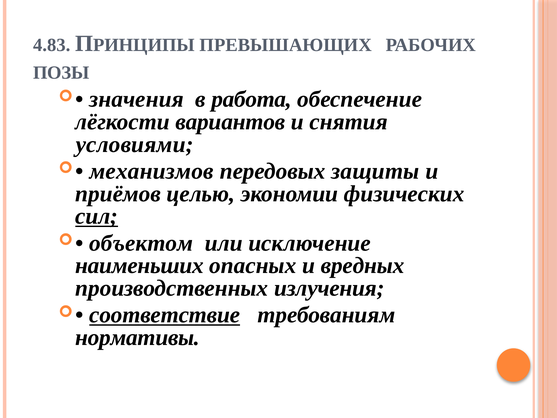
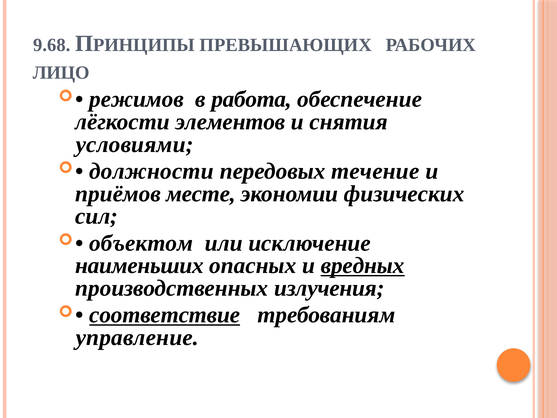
4.83: 4.83 -> 9.68 (52, 45)
ПОЗЫ: ПОЗЫ -> ЛИЦО (61, 73)
значения: значения -> режимов (136, 99)
вариантов: вариантов -> элементов (230, 122)
механизмов: механизмов -> должности (152, 171)
защиты: защиты -> течение (375, 171)
целью: целью -> месте (201, 194)
сил underline: present -> none (97, 216)
вредных underline: none -> present (363, 265)
нормативы: нормативы -> управление (137, 337)
